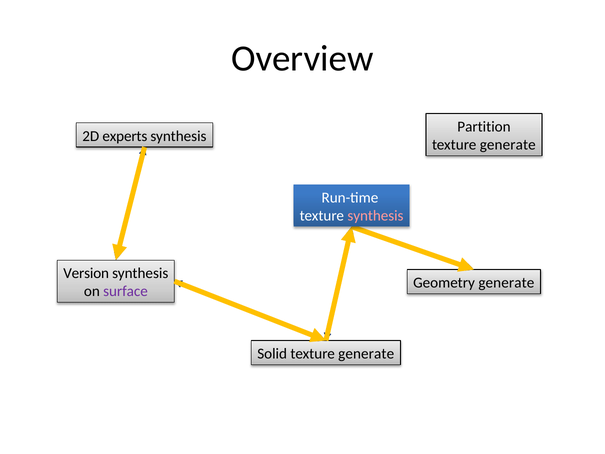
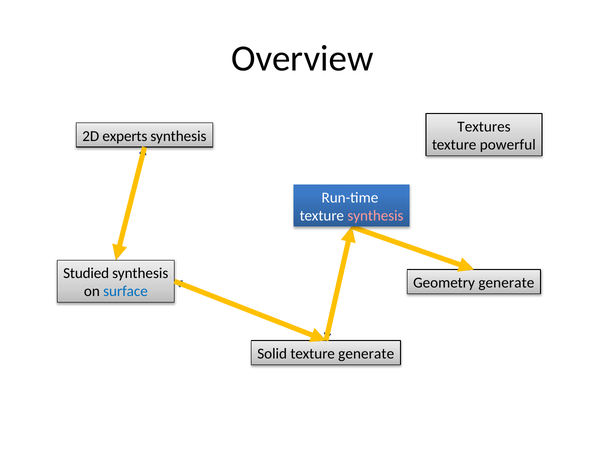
Partition: Partition -> Textures (484, 127)
generate: generate -> powerful (508, 145)
Version: Version -> Studied (86, 273)
surface colour: purple -> blue (125, 291)
